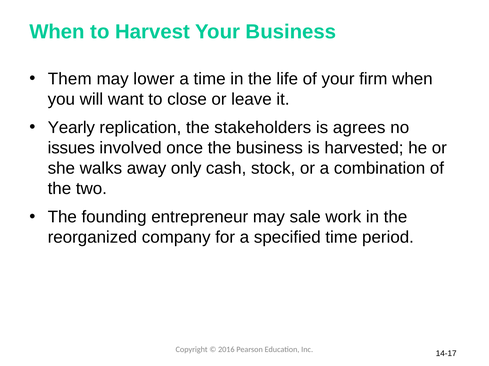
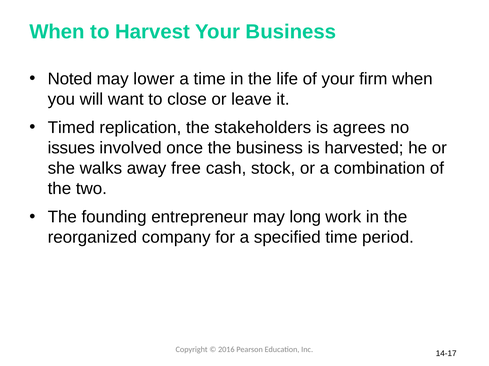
Them: Them -> Noted (70, 79)
Yearly: Yearly -> Timed (71, 128)
only: only -> free (186, 169)
sale: sale -> long (305, 217)
